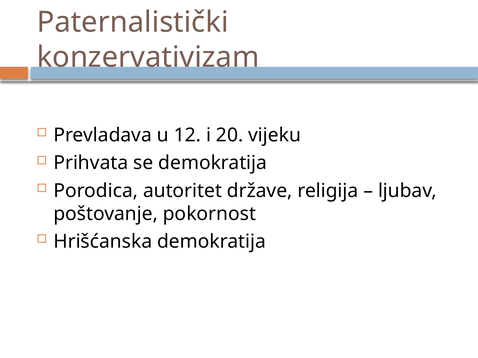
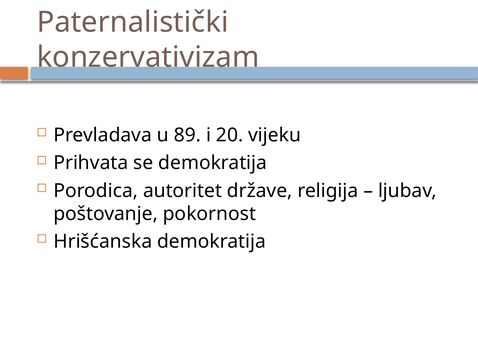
12: 12 -> 89 (187, 135)
